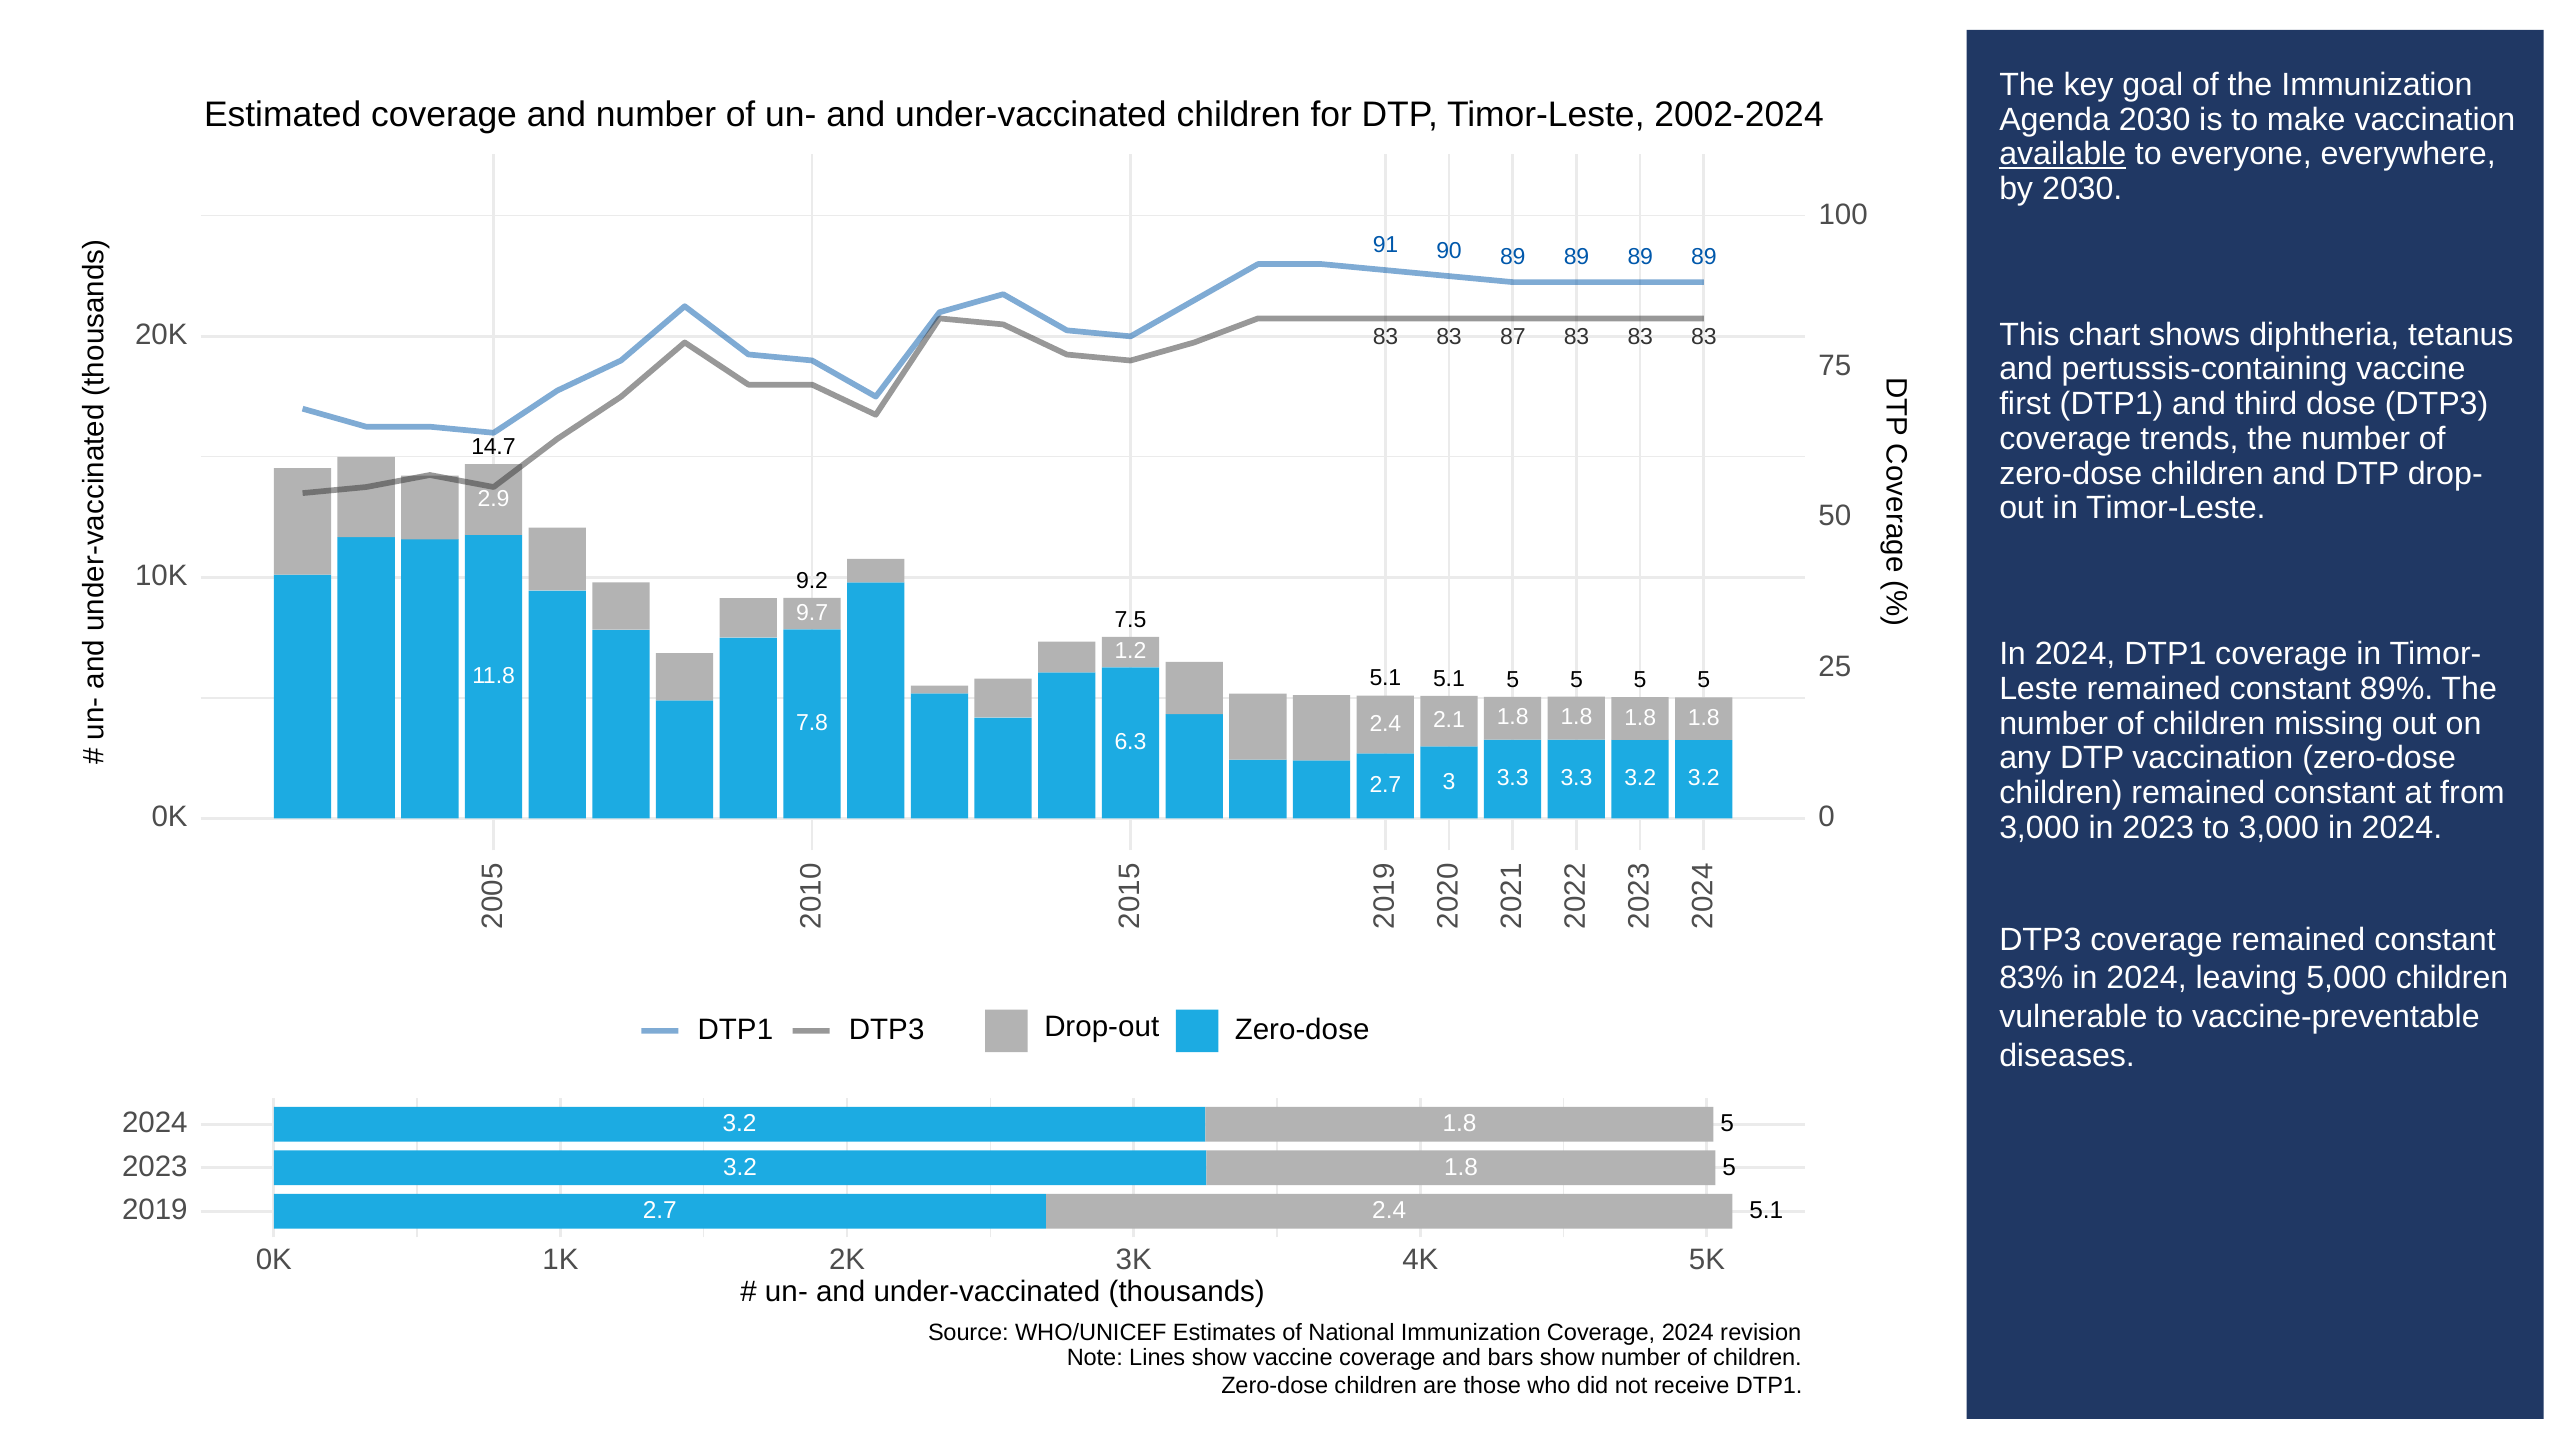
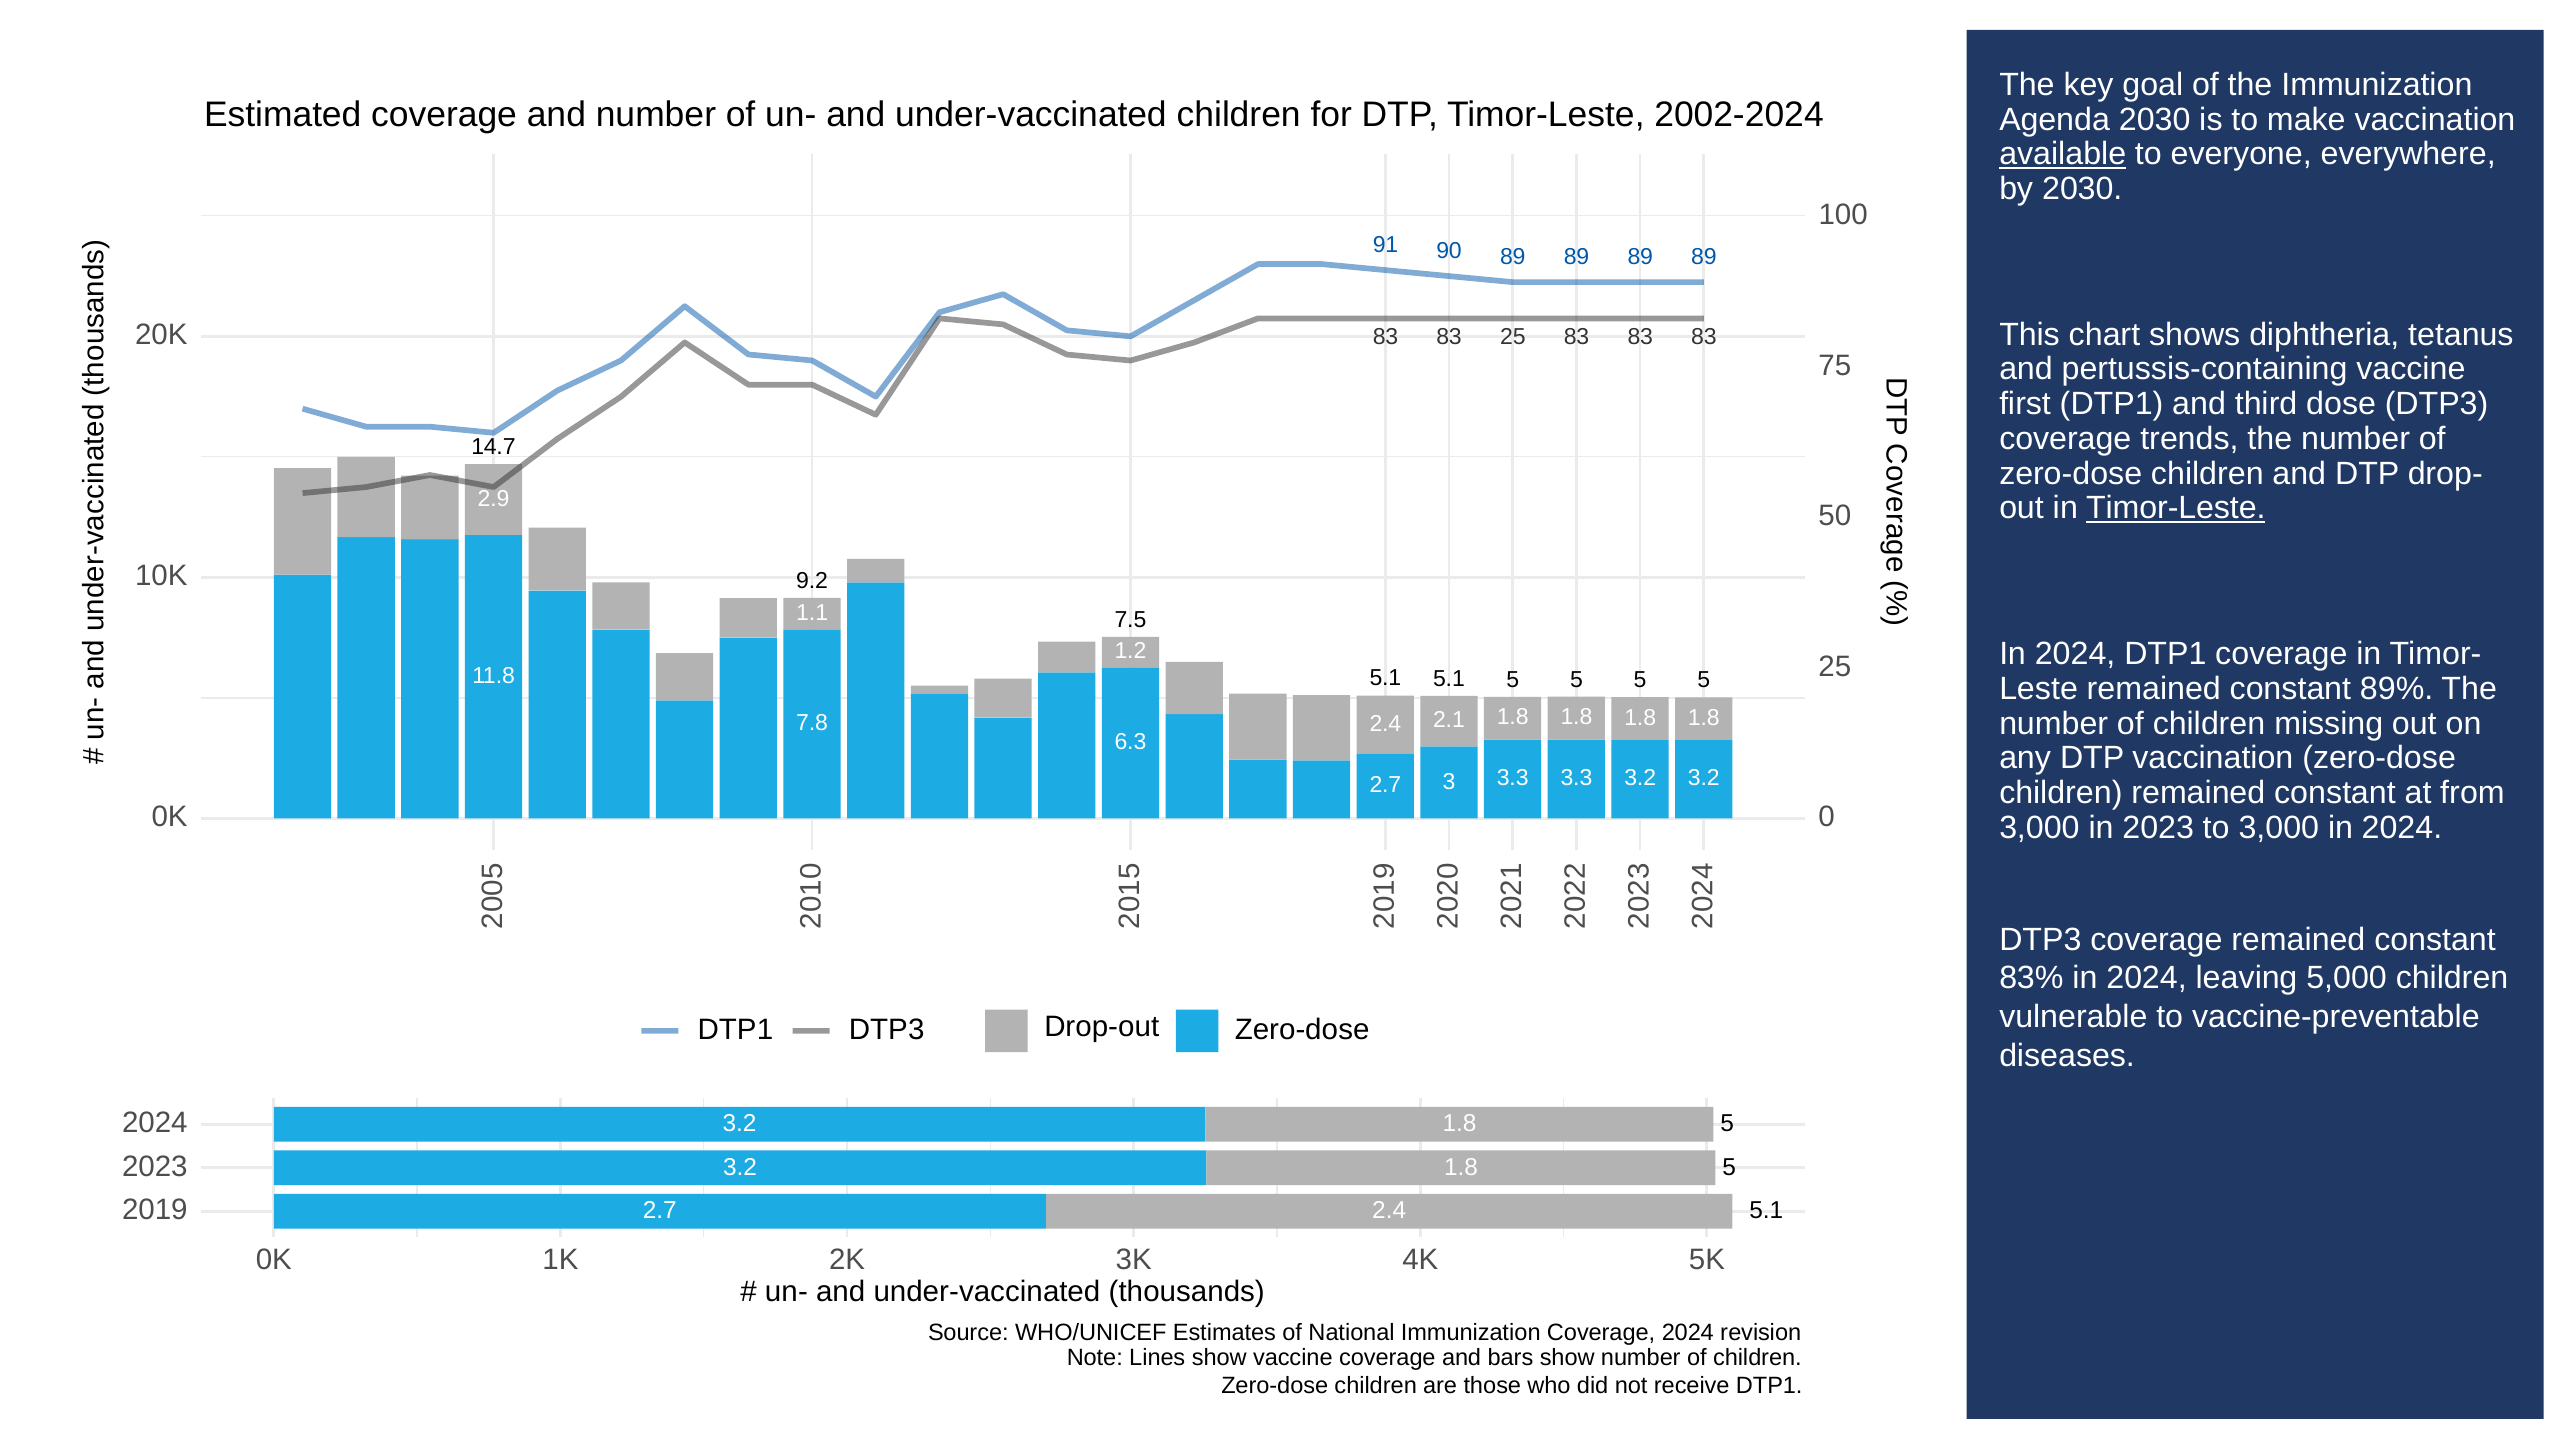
83 87: 87 -> 25 (1513, 337)
Timor-Leste underline: none -> present (2176, 508)
9.7: 9.7 -> 1.1 (812, 613)
